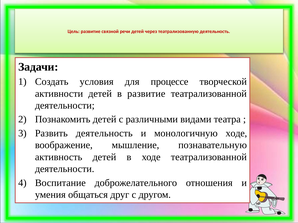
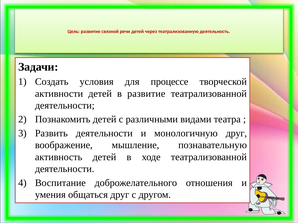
Развить деятельность: деятельность -> деятельности (104, 133)
монологичную ходе: ходе -> друг (236, 133)
